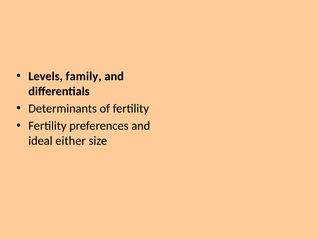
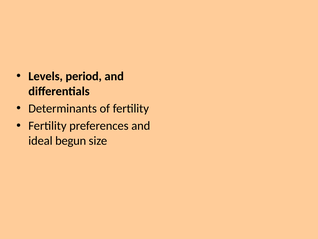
family: family -> period (84, 76)
either: either -> begun (71, 140)
